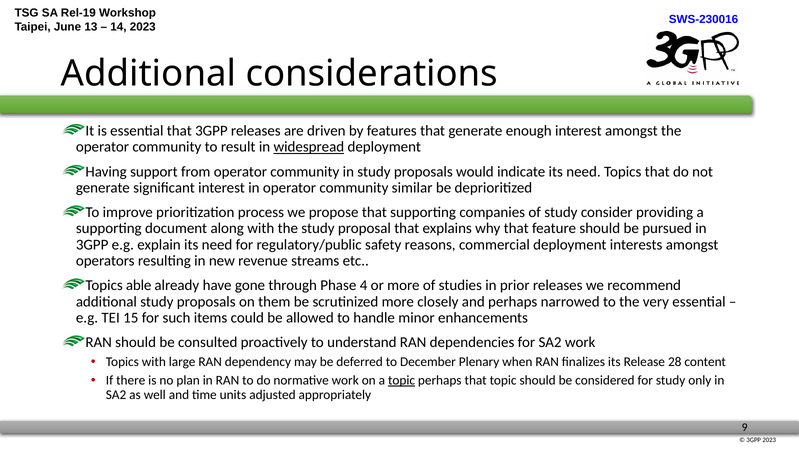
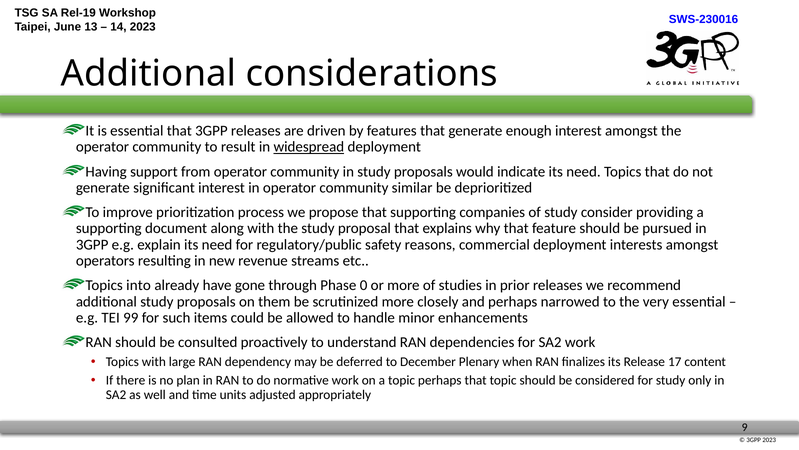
able: able -> into (139, 285)
4: 4 -> 0 (364, 285)
15: 15 -> 99 (131, 317)
28: 28 -> 17 (675, 361)
topic underline: present -> none (402, 380)
